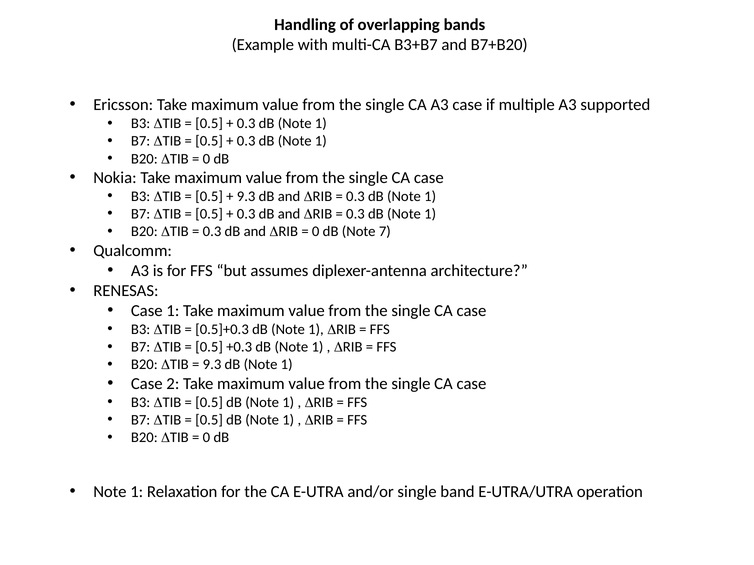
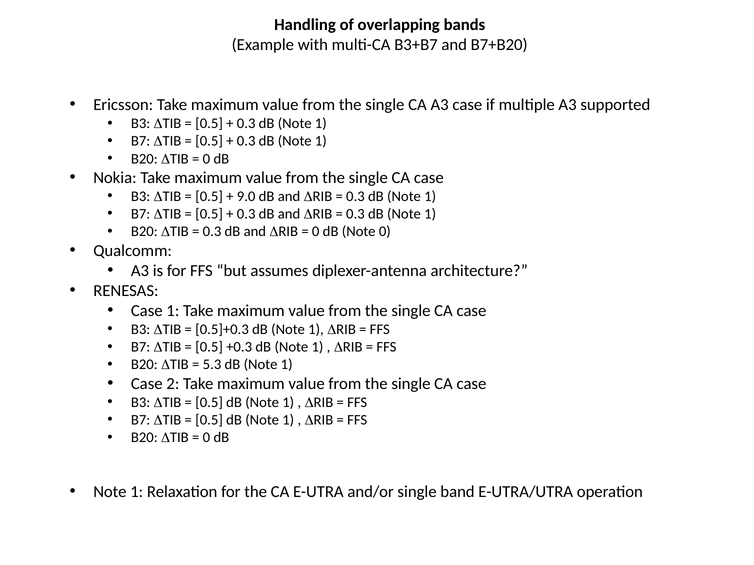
9.3: 9.3 -> 9.0 (246, 197)
Note 7: 7 -> 0 (385, 232)
9.3: 9.3 -> 5.3 (212, 365)
